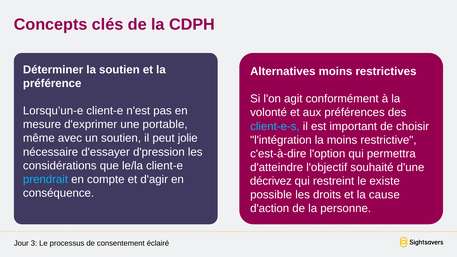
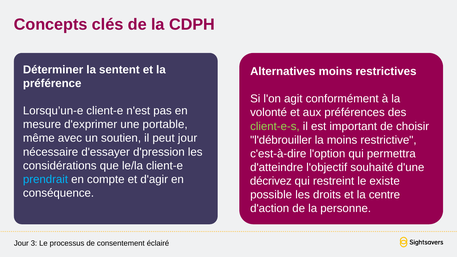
la soutien: soutien -> sentent (119, 70)
client-e-s colour: light blue -> light green (275, 126)
peut jolie: jolie -> jour (188, 138)
l'intégration: l'intégration -> l'débrouiller (281, 140)
cause: cause -> centre (384, 195)
